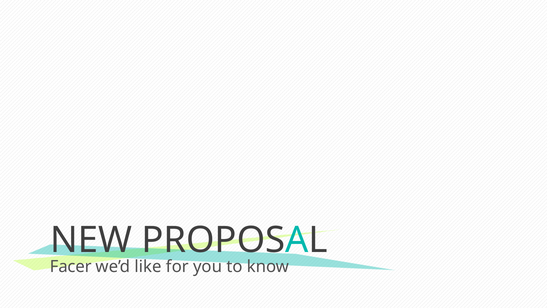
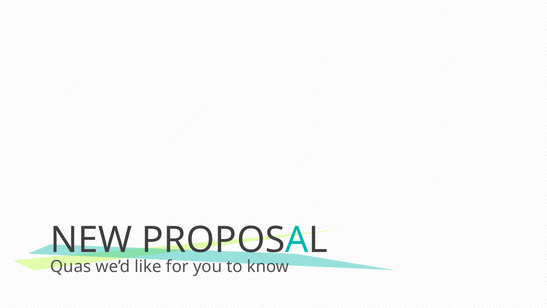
Facer: Facer -> Quas (71, 267)
